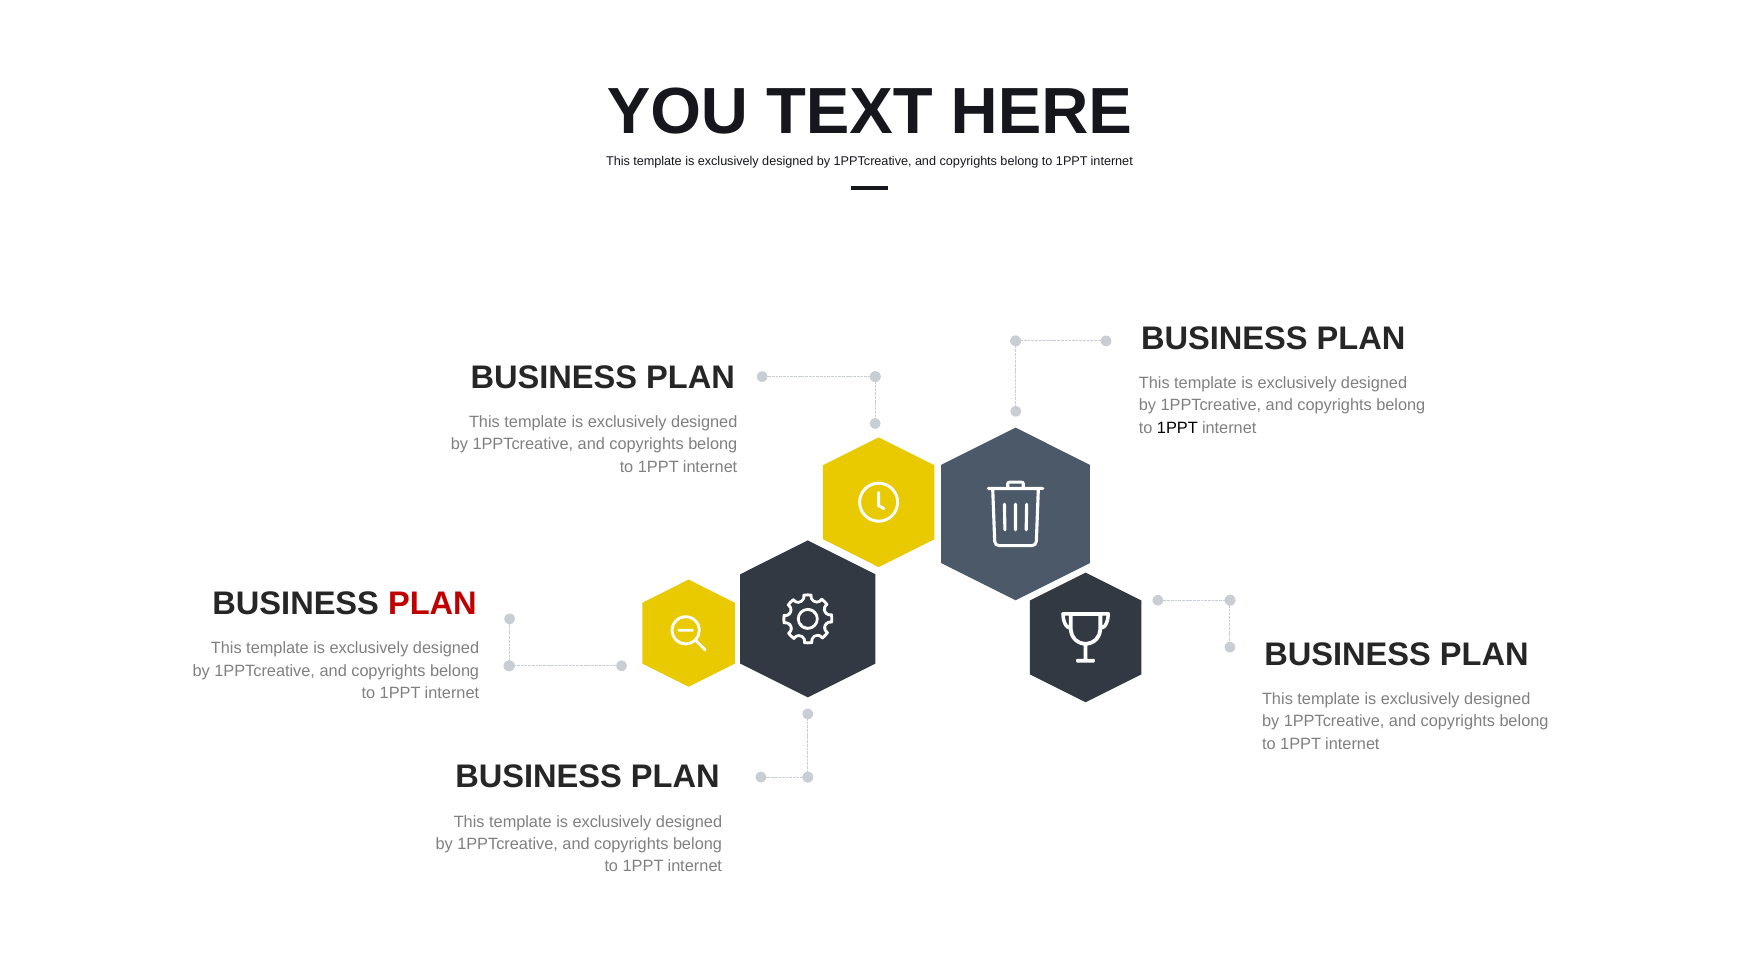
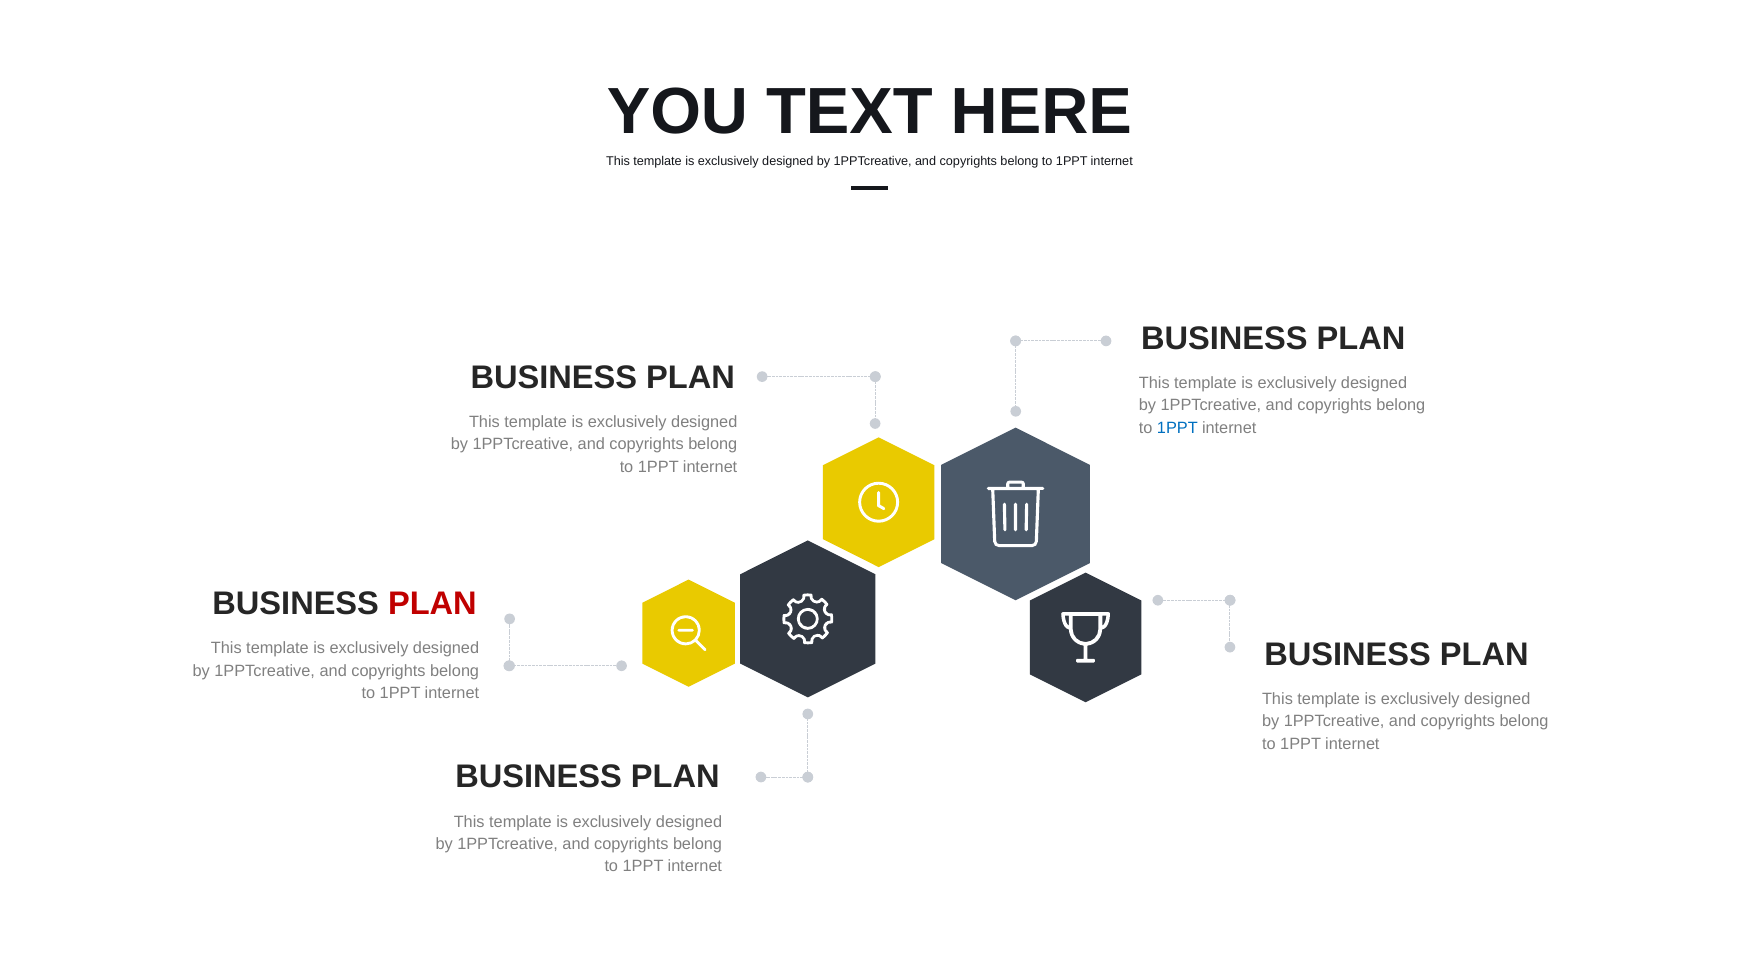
1PPT colour: black -> blue (1177, 428)
